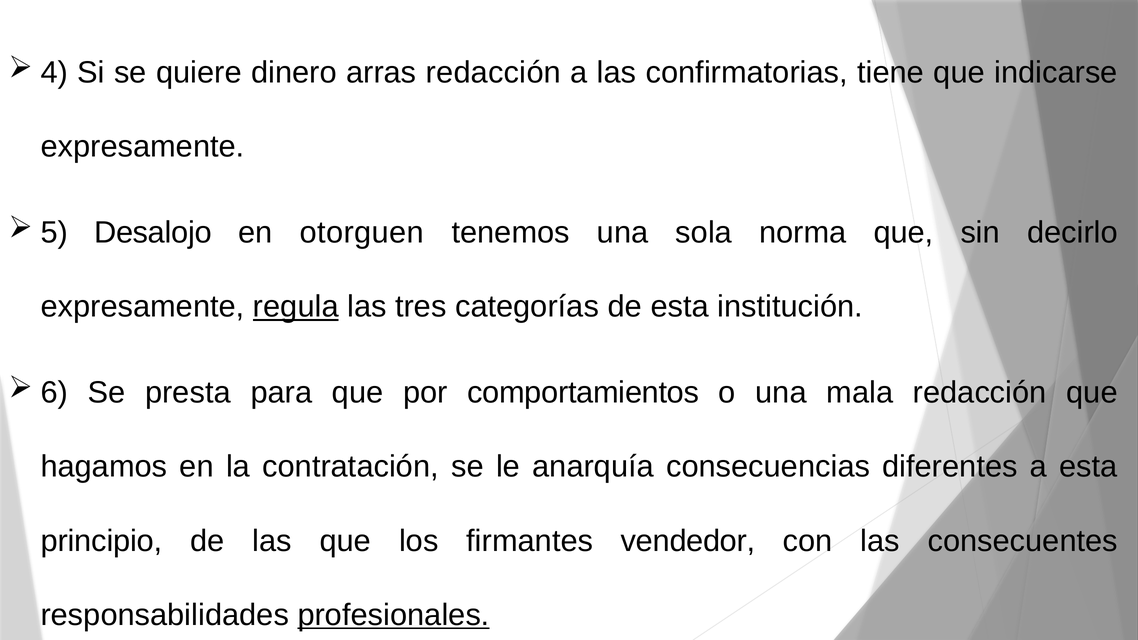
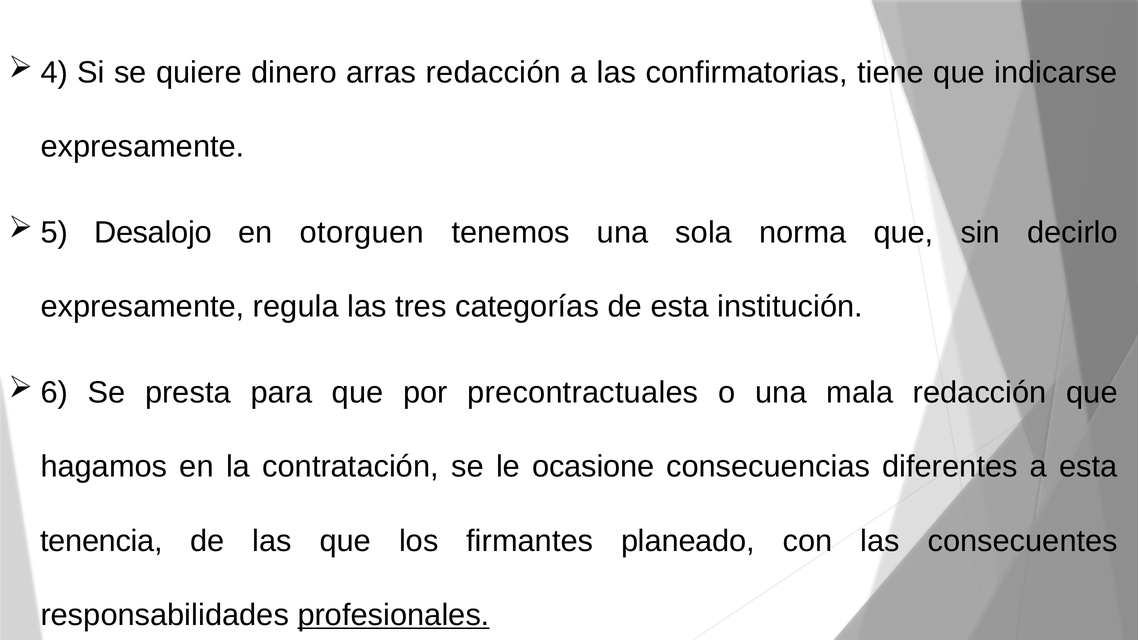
regula underline: present -> none (296, 307)
comportamientos: comportamientos -> precontractuales (583, 393)
anarquía: anarquía -> ocasione (593, 467)
principio: principio -> tenencia (102, 541)
vendedor: vendedor -> planeado (688, 541)
